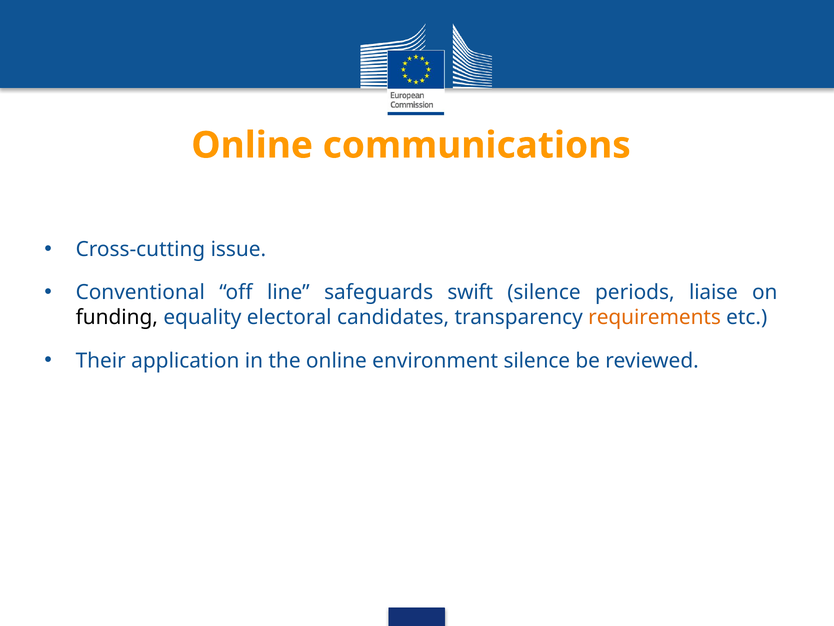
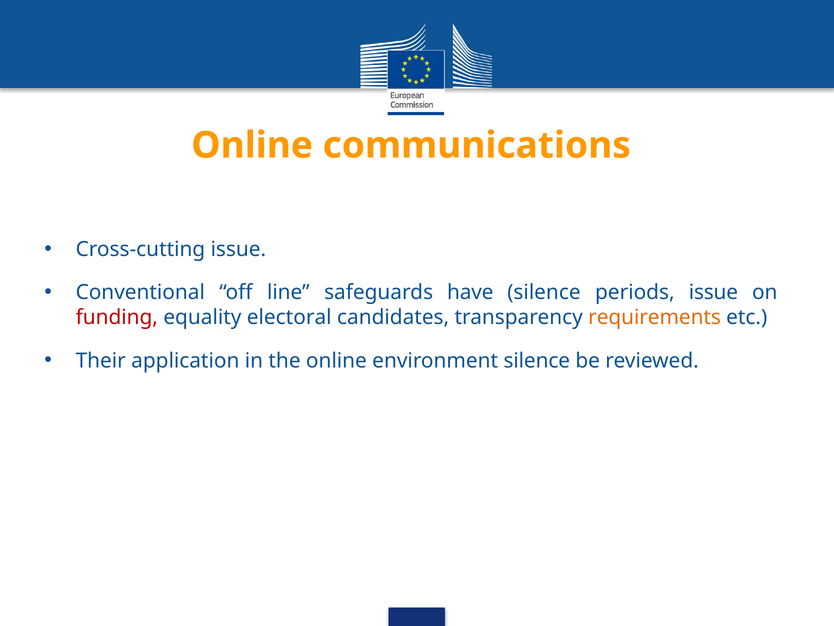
swift: swift -> have (470, 292)
periods liaise: liaise -> issue (713, 292)
funding colour: black -> red (117, 317)
